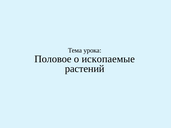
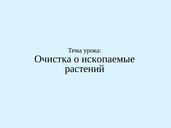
Половое: Половое -> Очистка (53, 59)
